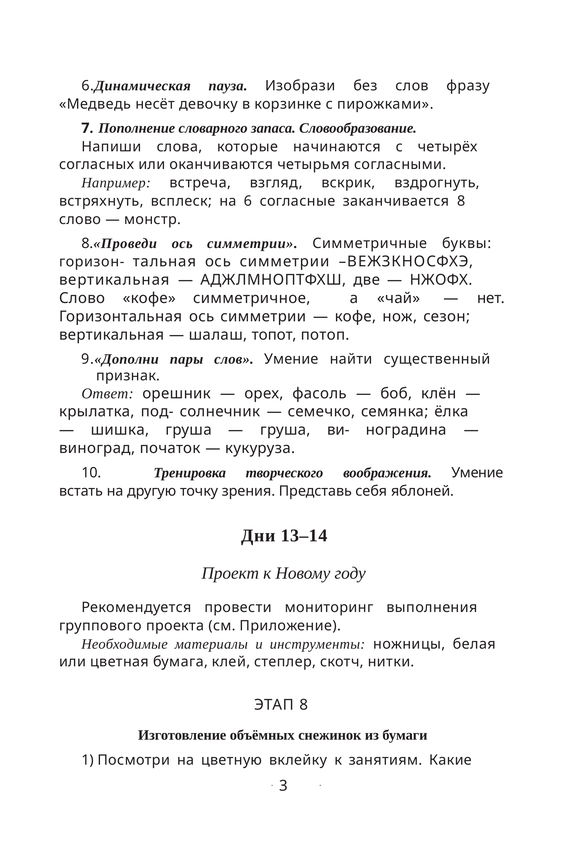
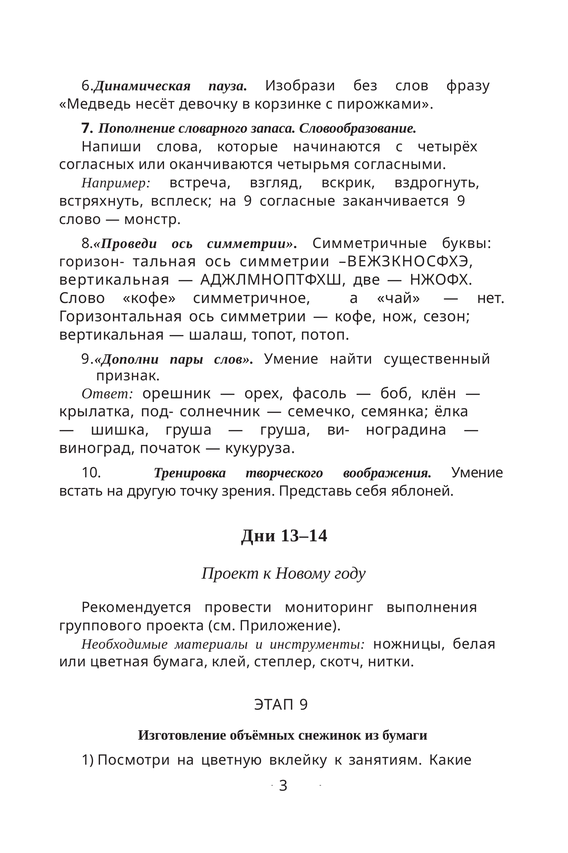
на 6: 6 -> 9 (248, 201)
заканчивается 8: 8 -> 9 (461, 201)
ЭТАП 8: 8 -> 9 (304, 705)
